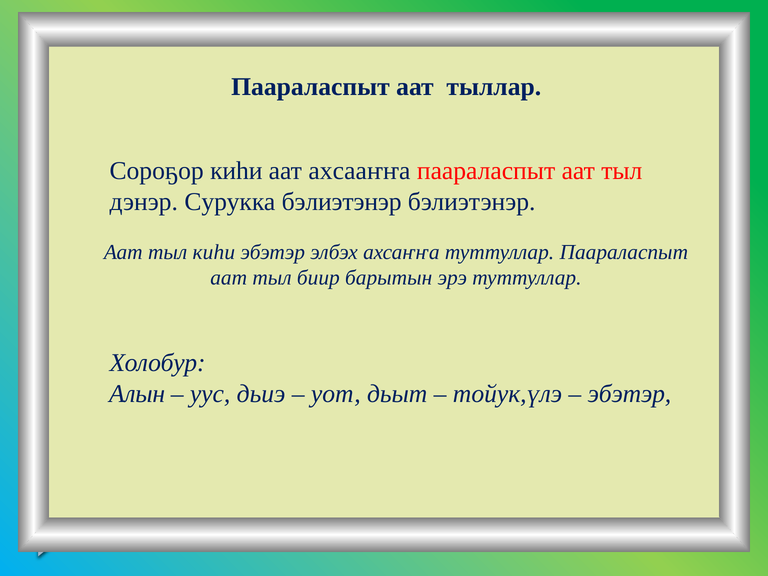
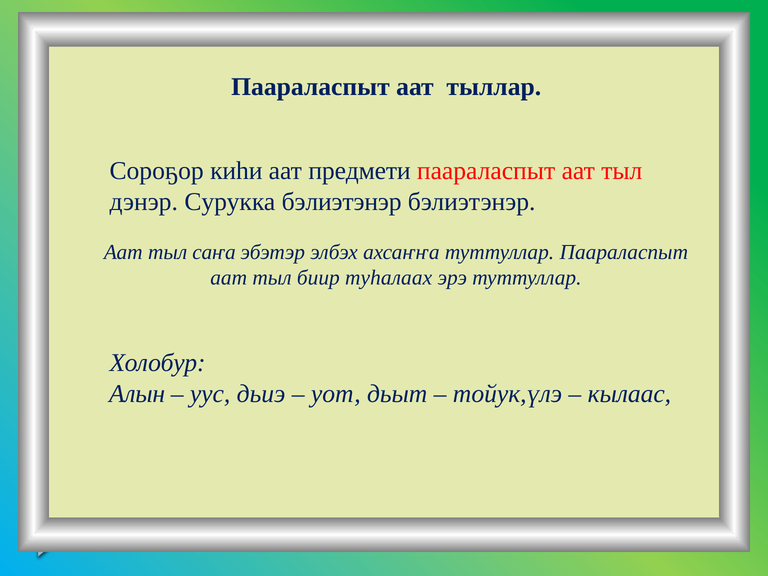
ахсааҥҥа: ахсааҥҥа -> предмети (360, 171)
тыл киһи: киһи -> саҥа (214, 252)
барытын: барытын -> туһалаах (389, 278)
эбэтэр: эбэтэр -> кылаас (629, 394)
